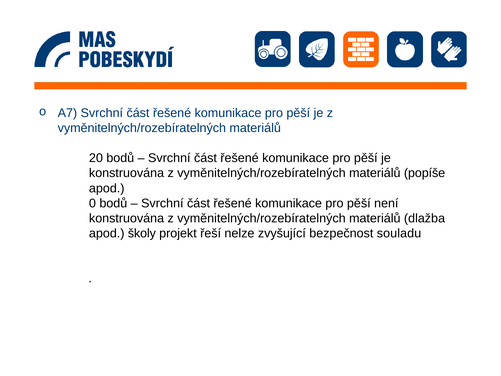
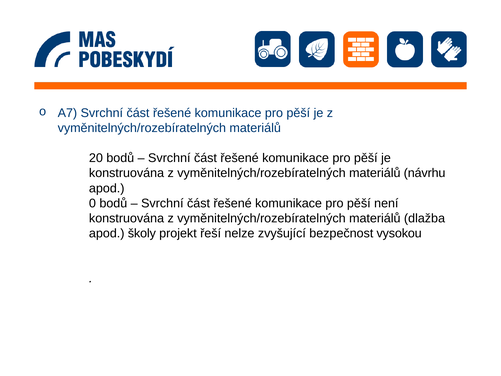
popíše: popíše -> návrhu (425, 173)
souladu: souladu -> vysokou (399, 233)
